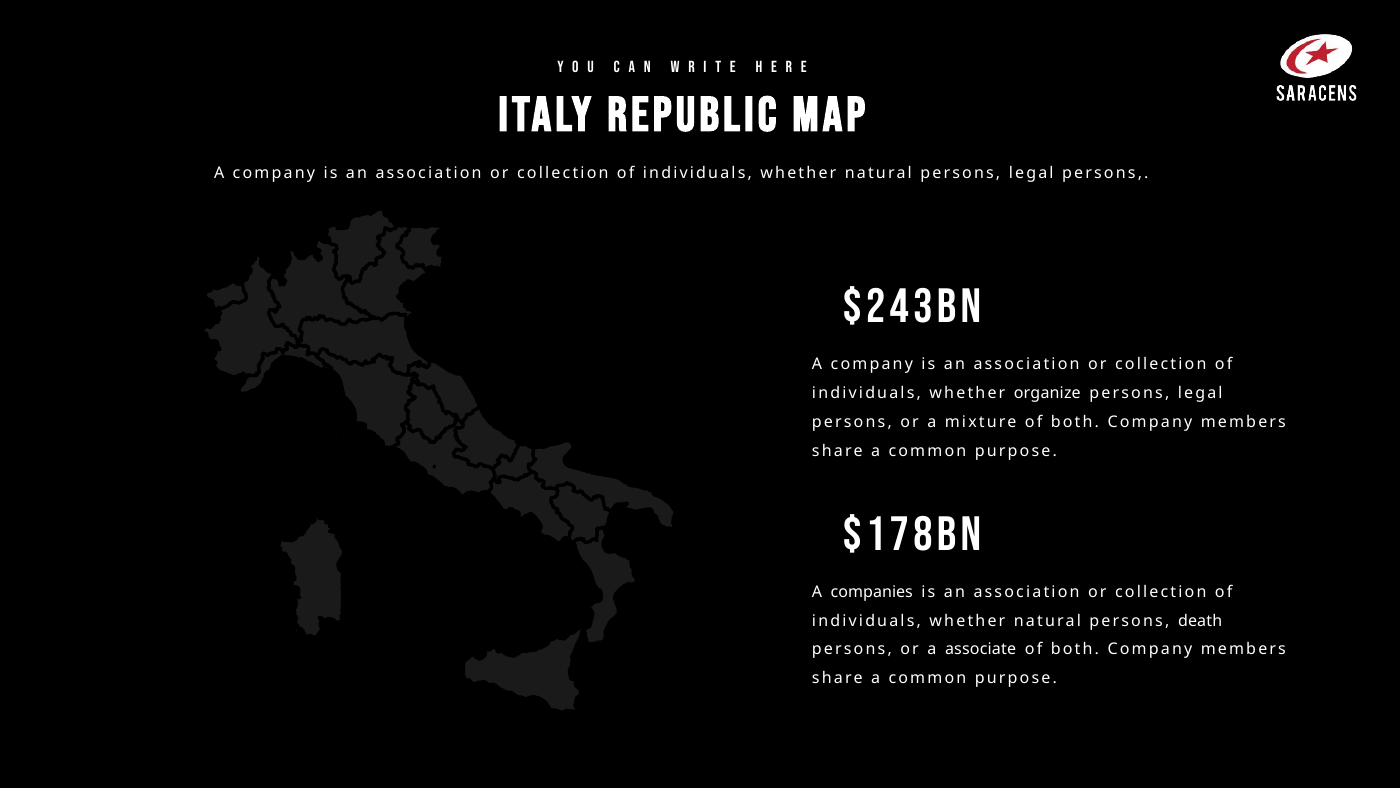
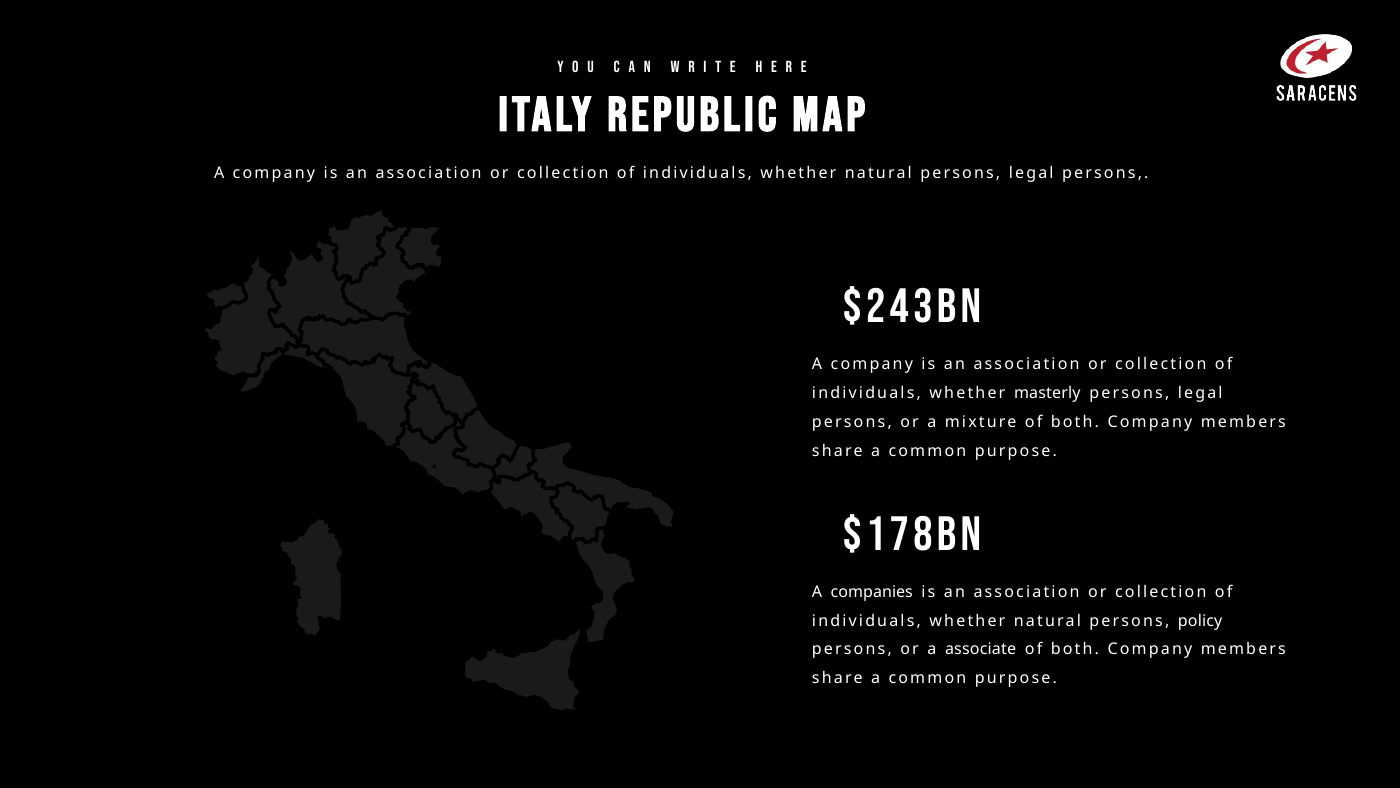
organize: organize -> masterly (1047, 393)
death: death -> policy (1200, 621)
